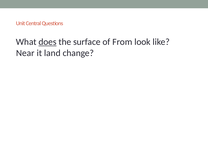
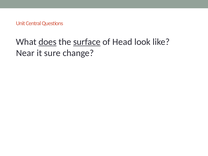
surface underline: none -> present (87, 42)
From: From -> Head (122, 42)
land: land -> sure (52, 53)
